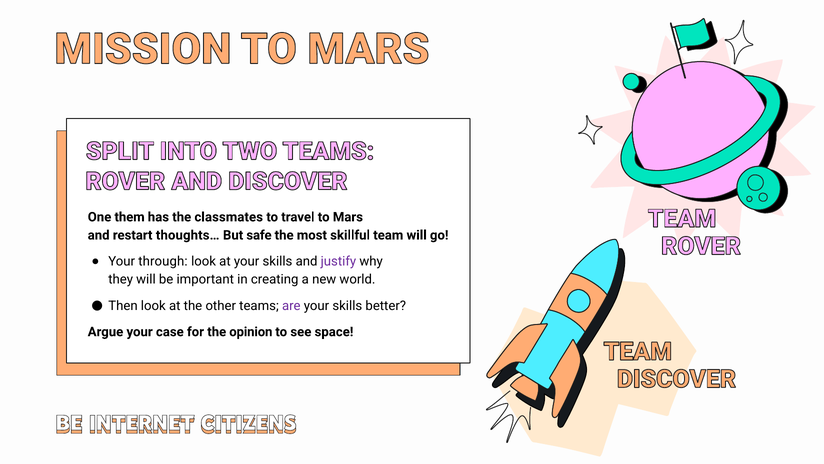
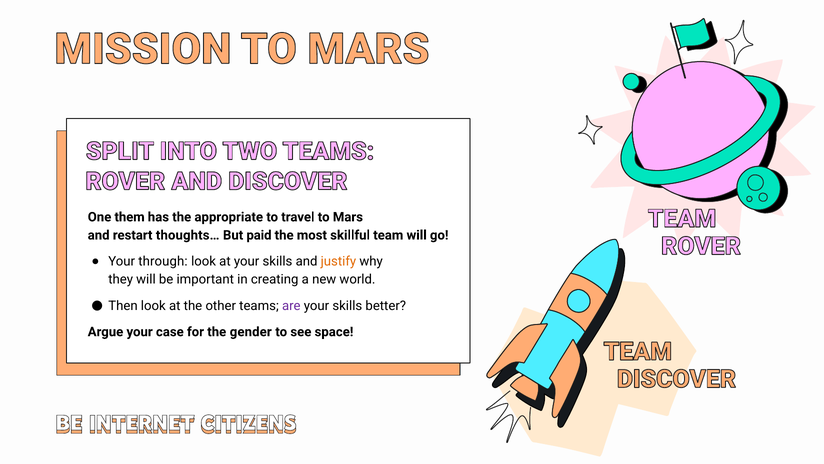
classmates: classmates -> appropriate (229, 217)
safe: safe -> paid (259, 235)
justify colour: purple -> orange (338, 261)
opinion: opinion -> gender (251, 332)
